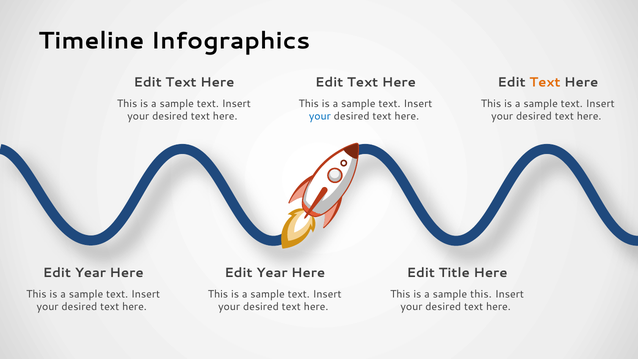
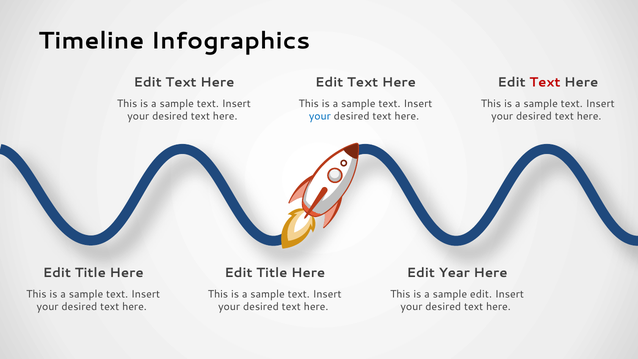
Text colour: orange -> red (545, 82)
Year: Year -> Title (90, 273)
Year: Year -> Title (272, 273)
Title: Title -> Year (454, 273)
sample this: this -> edit (481, 294)
